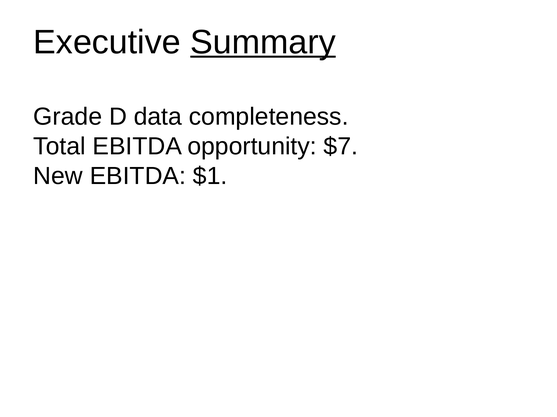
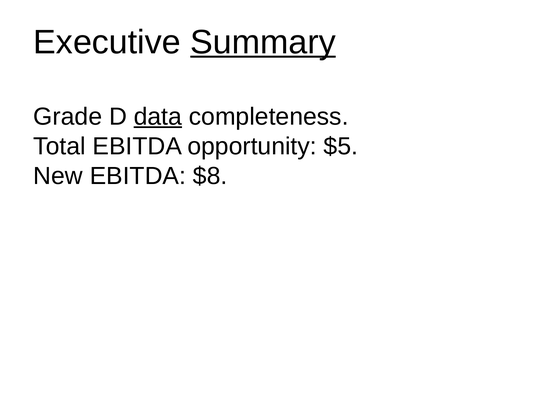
data underline: none -> present (158, 117)
$7: $7 -> $5 (341, 147)
$1: $1 -> $8 (210, 176)
